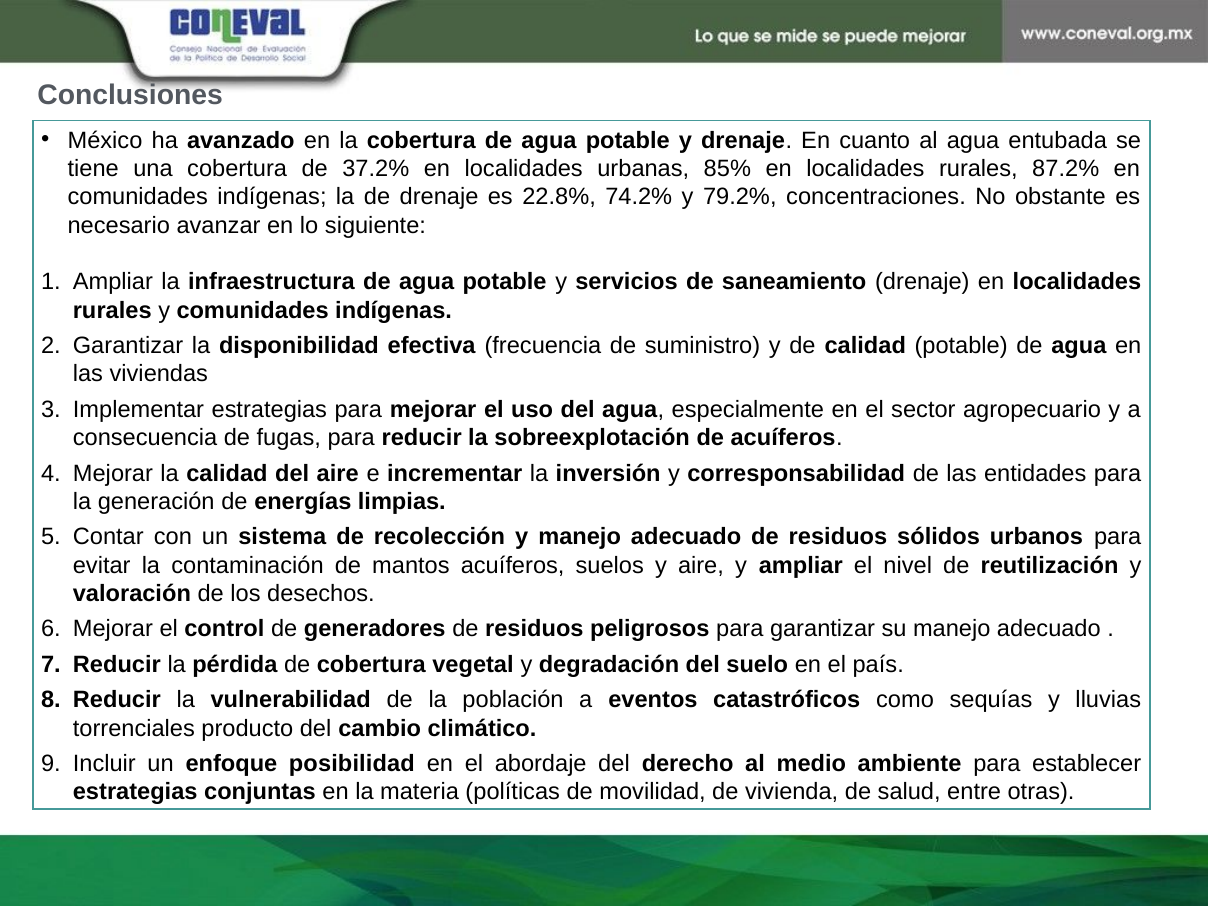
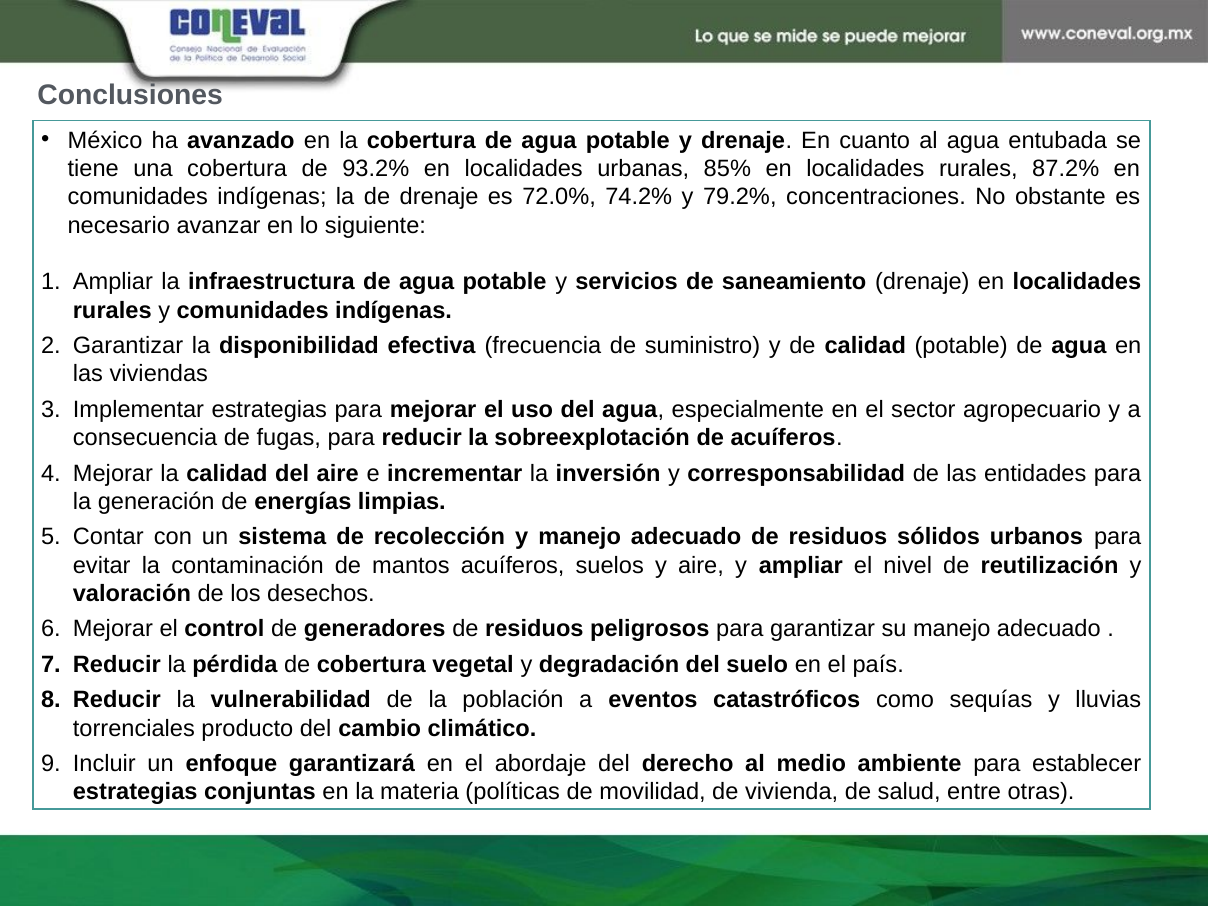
37.2%: 37.2% -> 93.2% (376, 169)
22.8%: 22.8% -> 72.0% (559, 197)
posibilidad: posibilidad -> garantizará (352, 764)
